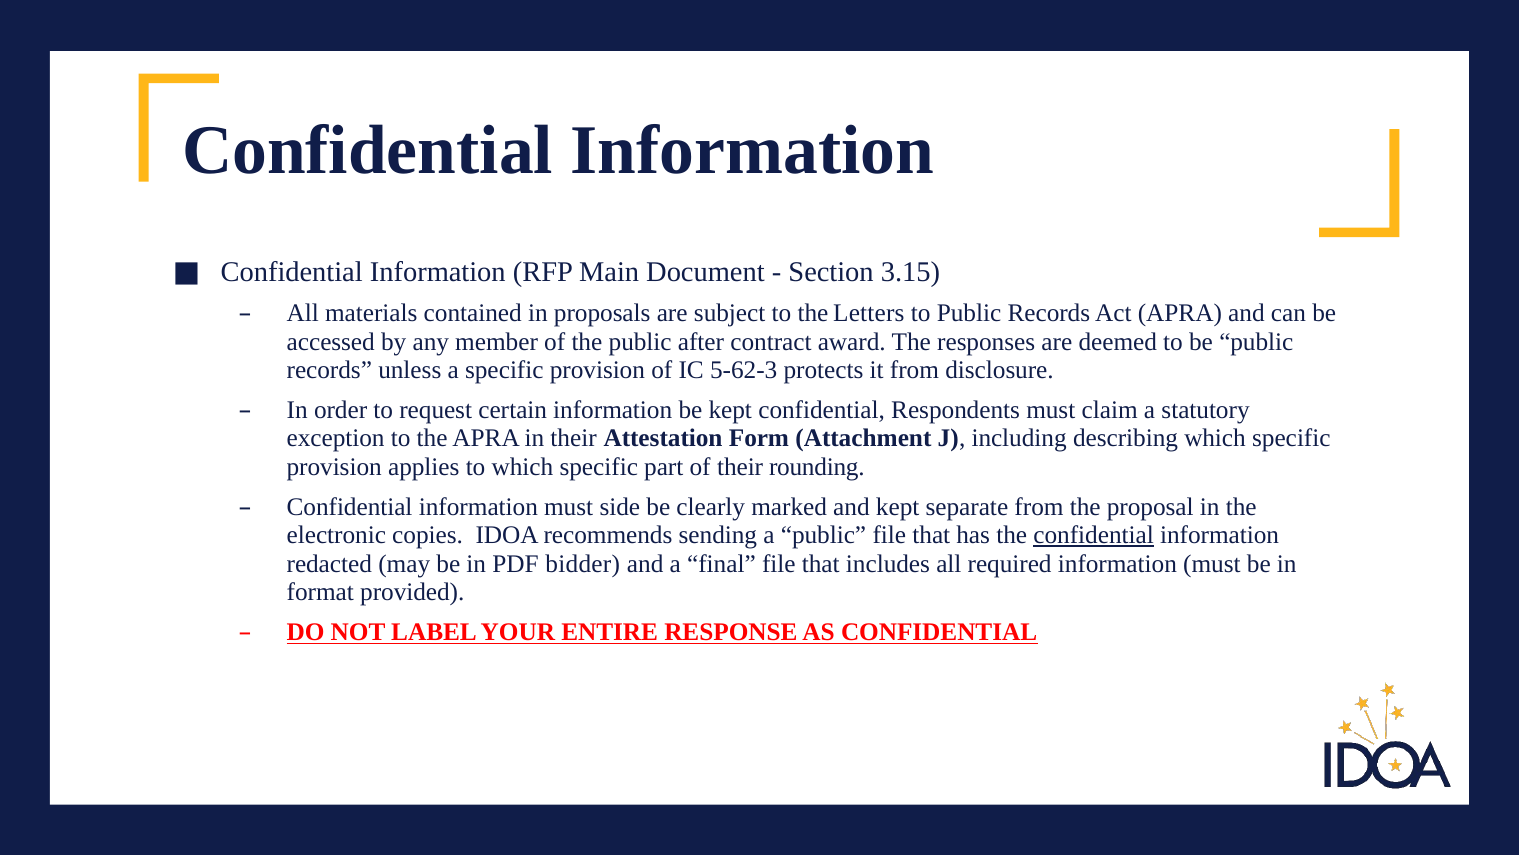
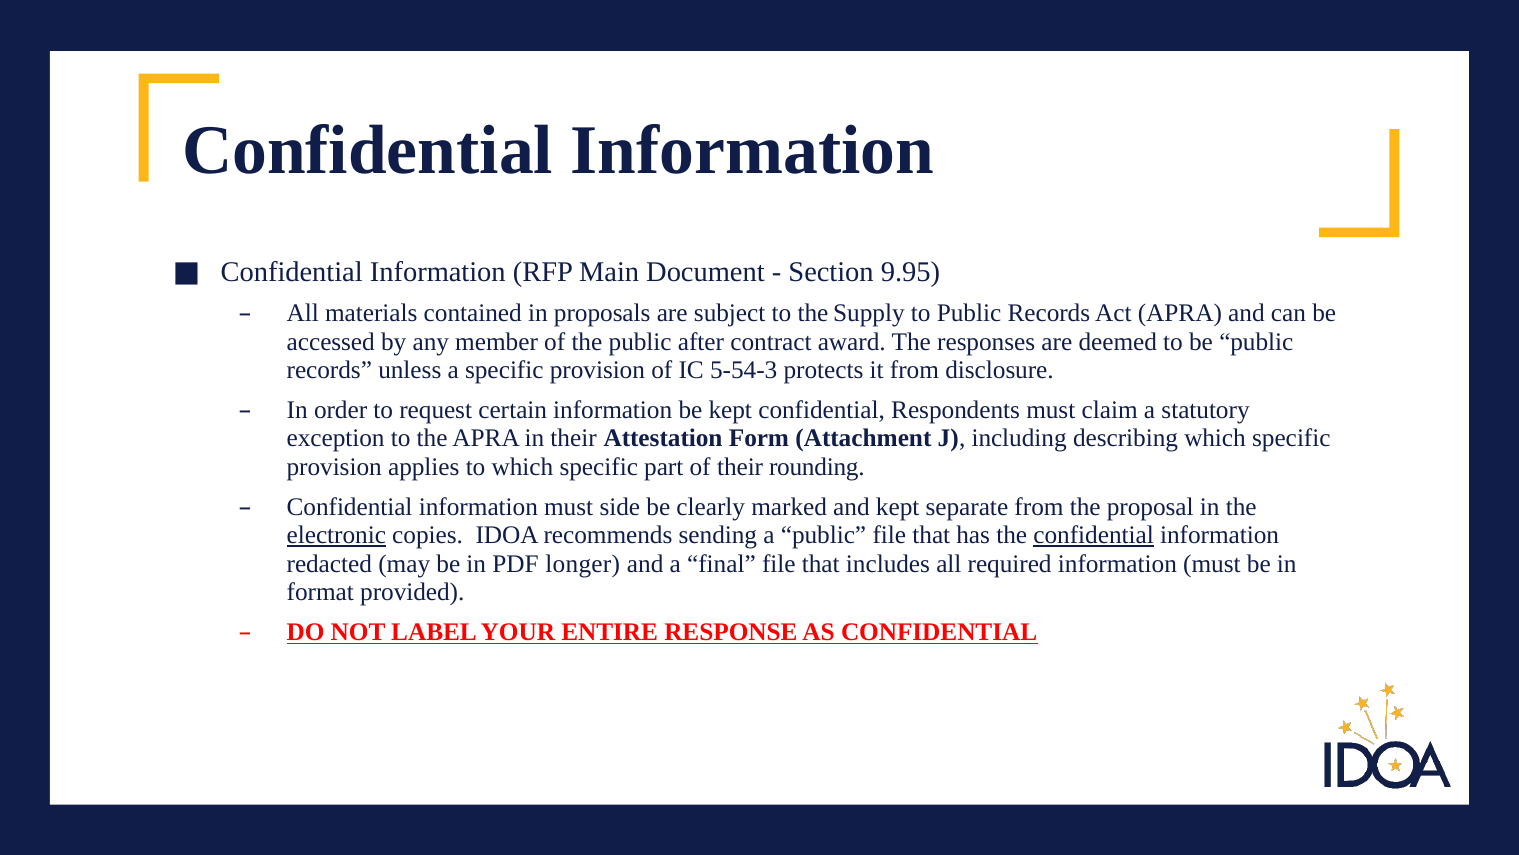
3.15: 3.15 -> 9.95 (910, 272)
Letters: Letters -> Supply (869, 313)
5-62-3: 5-62-3 -> 5-54-3 (744, 370)
electronic underline: none -> present (336, 535)
bidder: bidder -> longer (583, 563)
